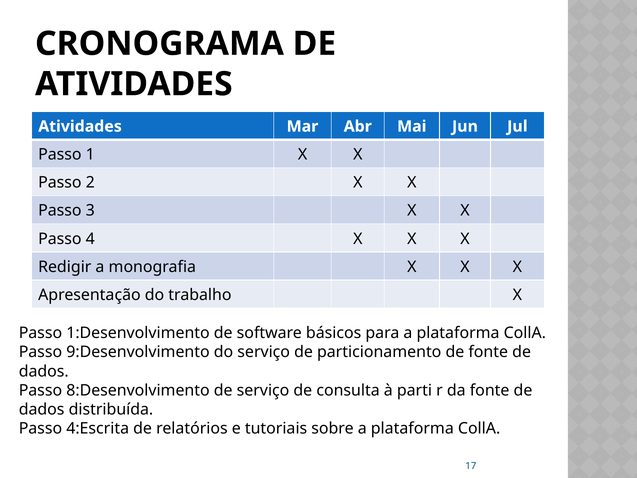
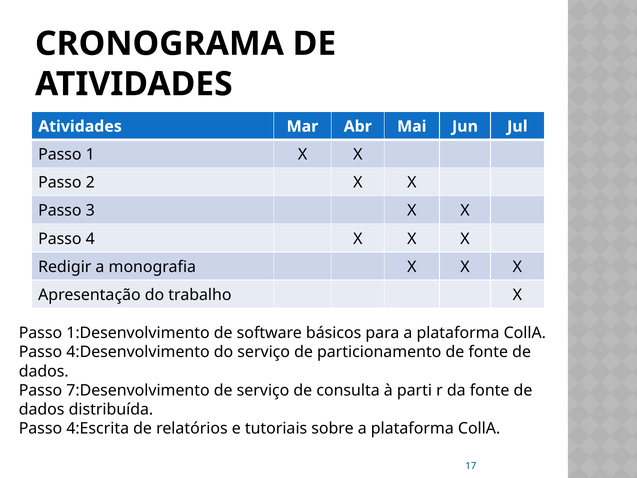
9:Desenvolvimento: 9:Desenvolvimento -> 4:Desenvolvimento (138, 352)
8:Desenvolvimento: 8:Desenvolvimento -> 7:Desenvolvimento (138, 390)
